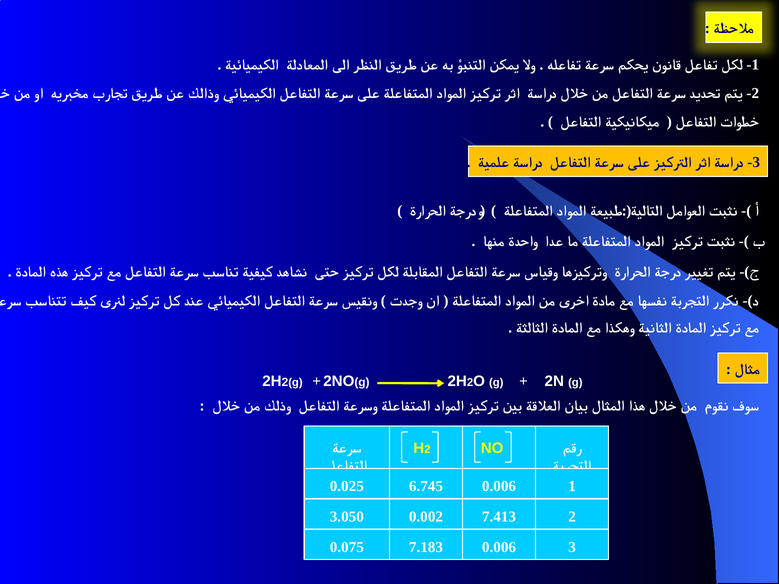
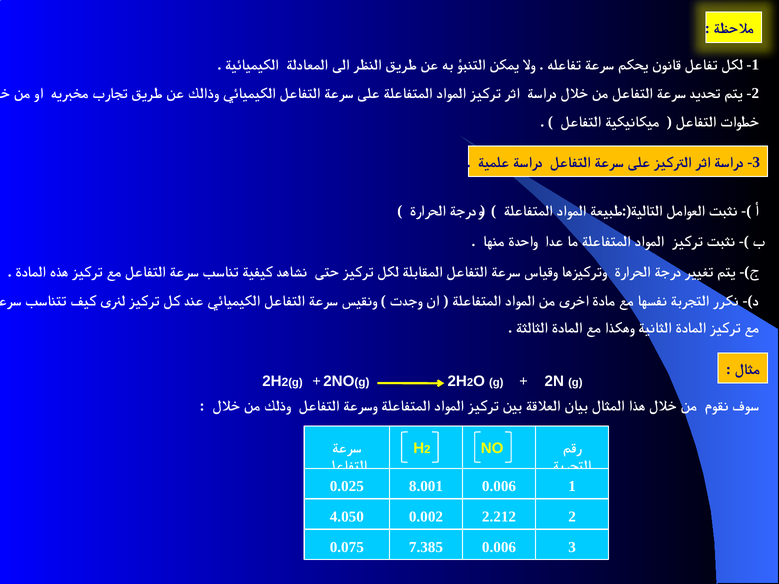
6.745: 6.745 -> 8.001 (426, 487)
3.050: 3.050 -> 4.050 (347, 517)
7.413: 7.413 -> 2.212 (499, 517)
7.183: 7.183 -> 7.385 (426, 547)
